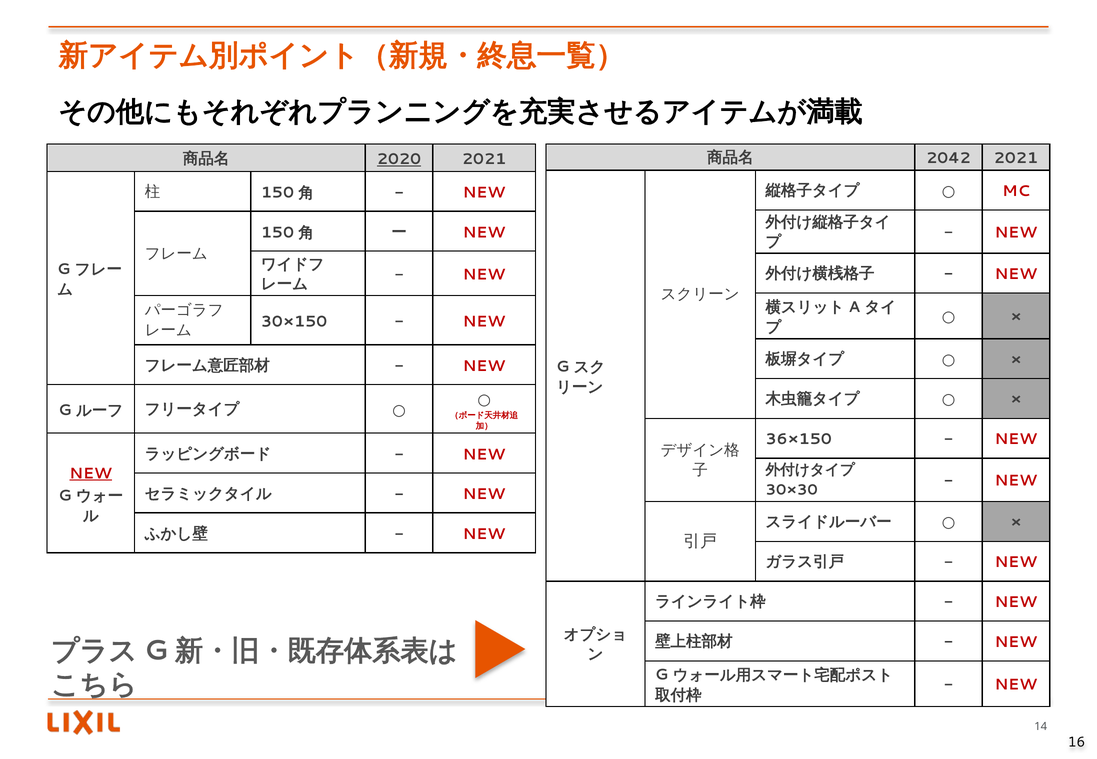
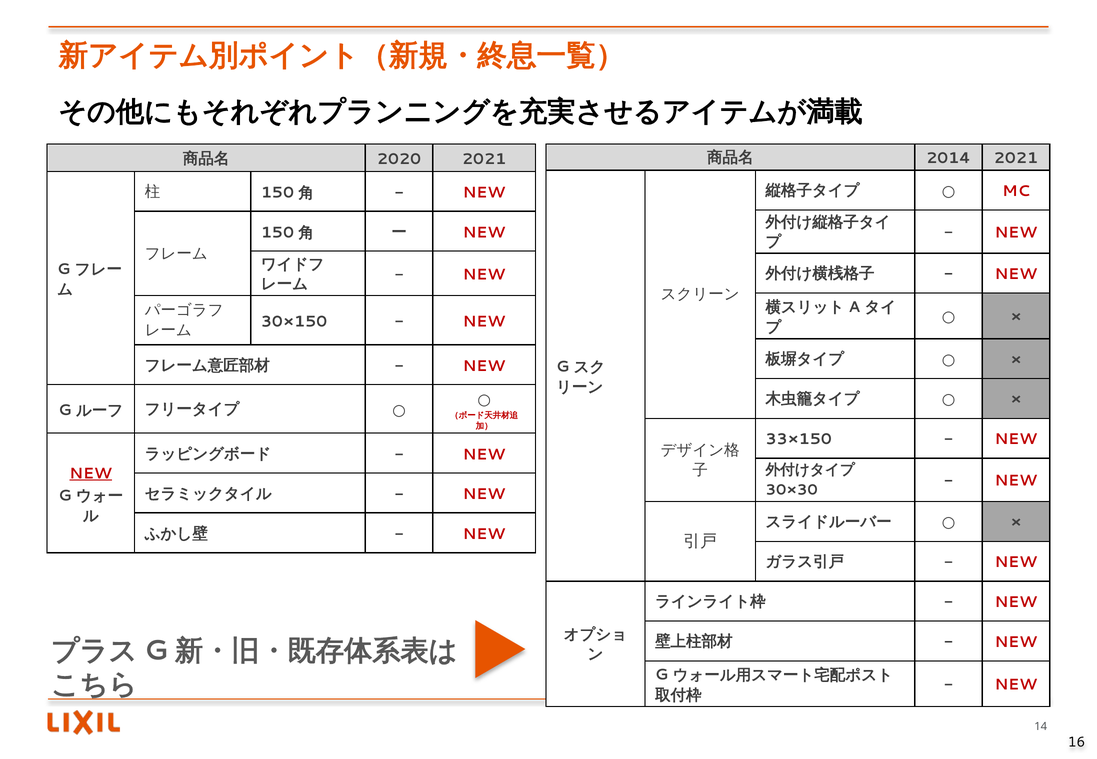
2042: 2042 -> 2014 (949, 158)
2020 underline: present -> none (399, 159)
36×150: 36×150 -> 33×150 (799, 439)
